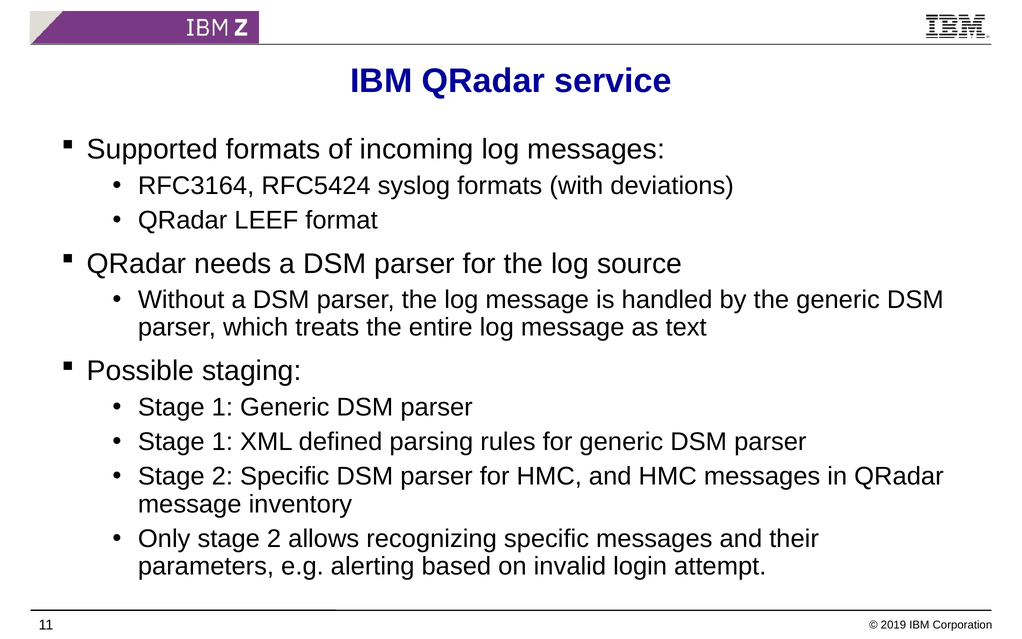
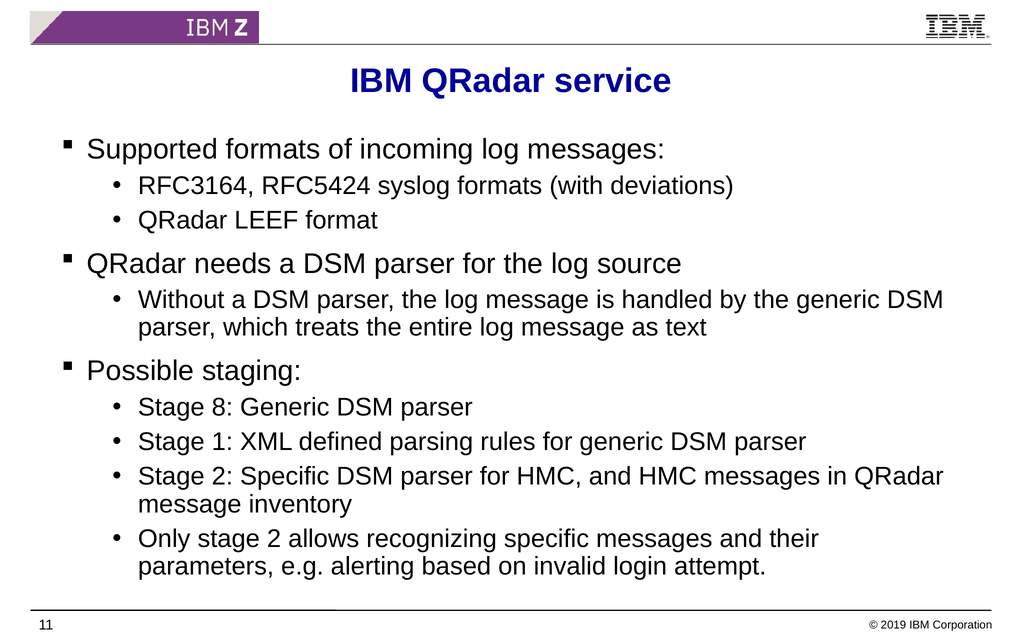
1: 1 -> 8 (222, 407)
